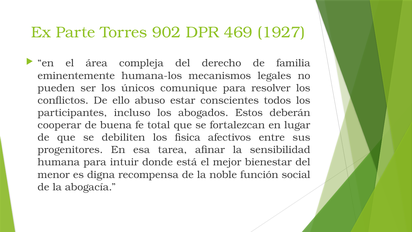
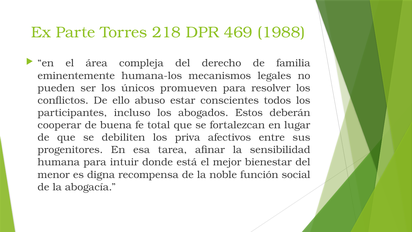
902: 902 -> 218 (166, 32)
1927: 1927 -> 1988 (281, 32)
comunique: comunique -> promueven (189, 88)
fisica: fisica -> priva (188, 137)
